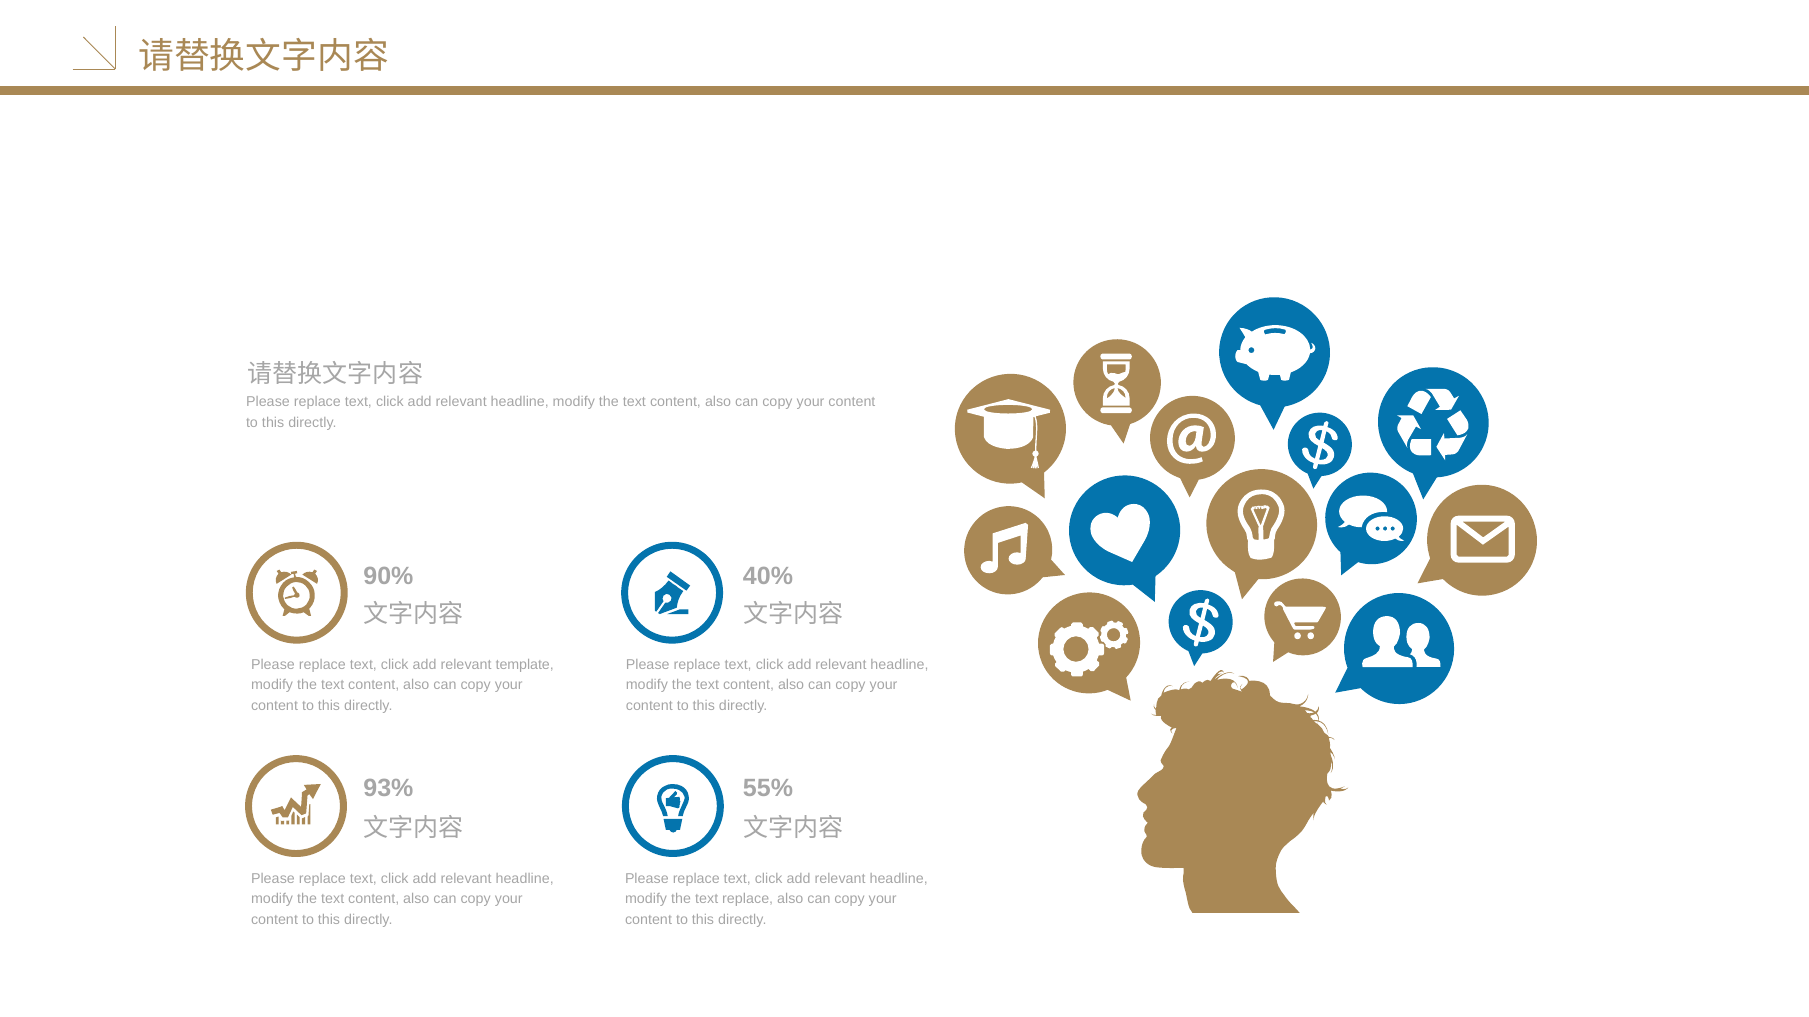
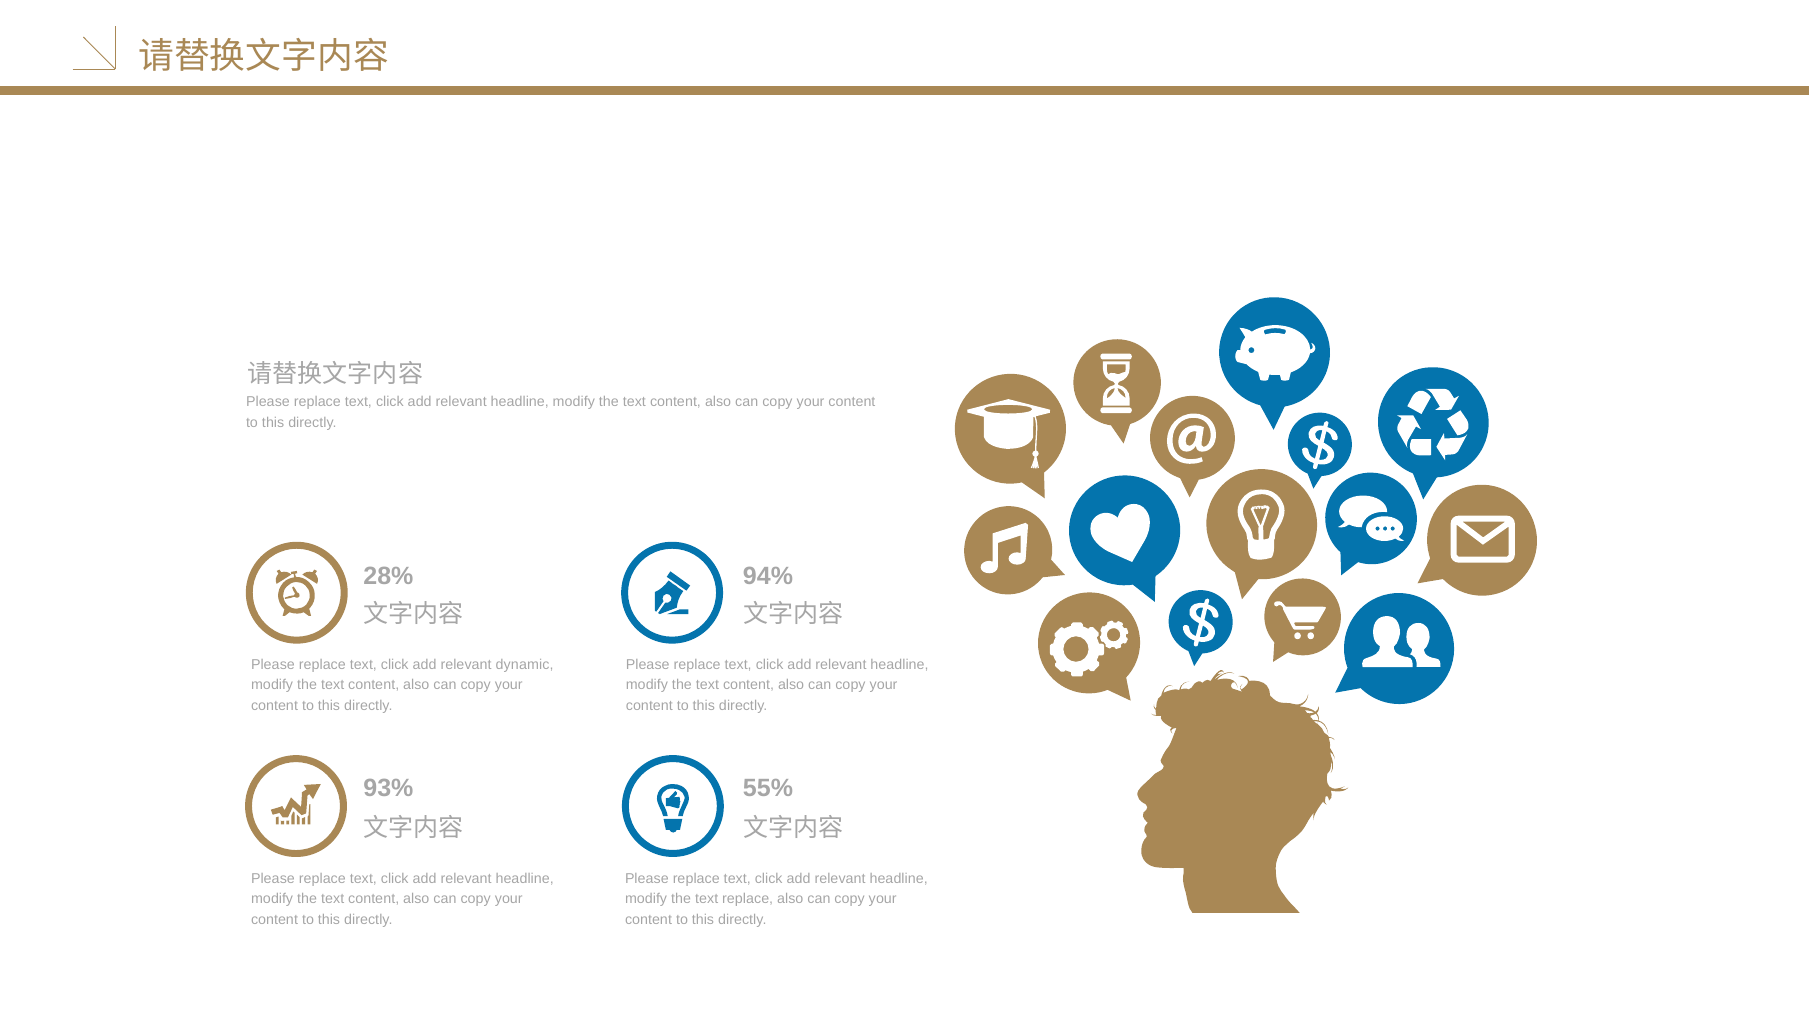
90%: 90% -> 28% (388, 577)
40%: 40% -> 94% (768, 577)
template: template -> dynamic (525, 665)
